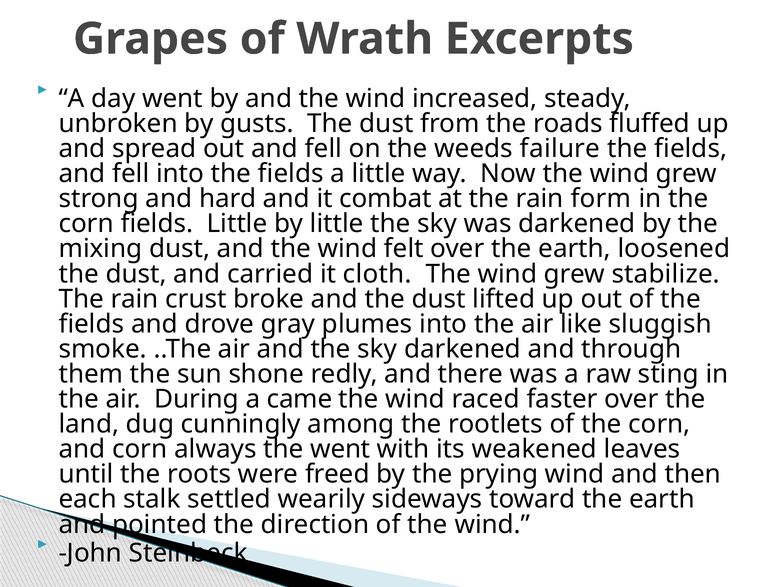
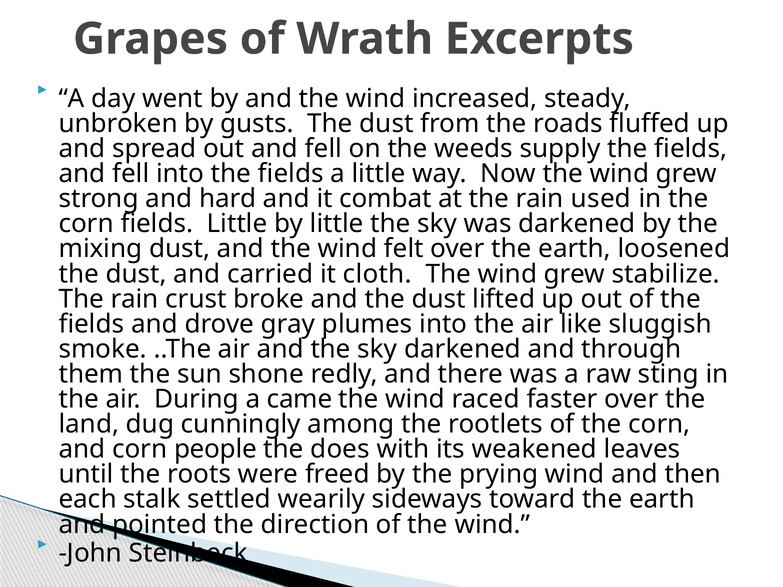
failure: failure -> supply (560, 149)
form: form -> used (601, 199)
always: always -> people (216, 449)
the went: went -> does (340, 449)
